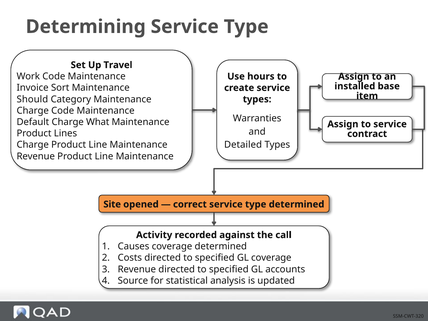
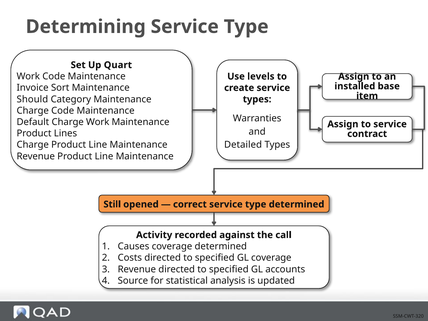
Travel: Travel -> Quart (118, 65)
hours: hours -> levels (261, 76)
Charge What: What -> Work (98, 122)
Site: Site -> Still (112, 204)
